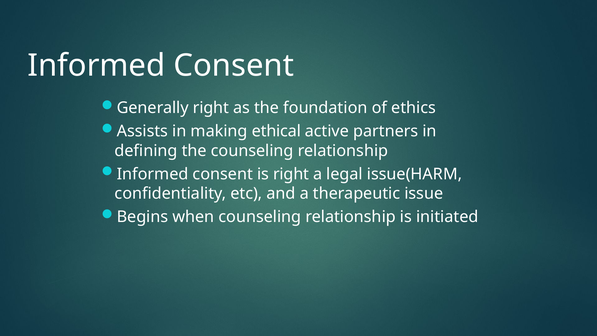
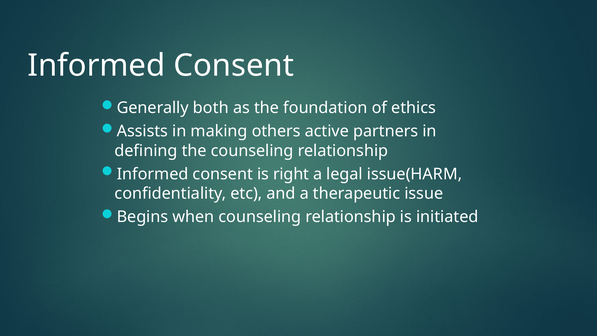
Generally right: right -> both (211, 108)
ethical: ethical -> others (276, 131)
